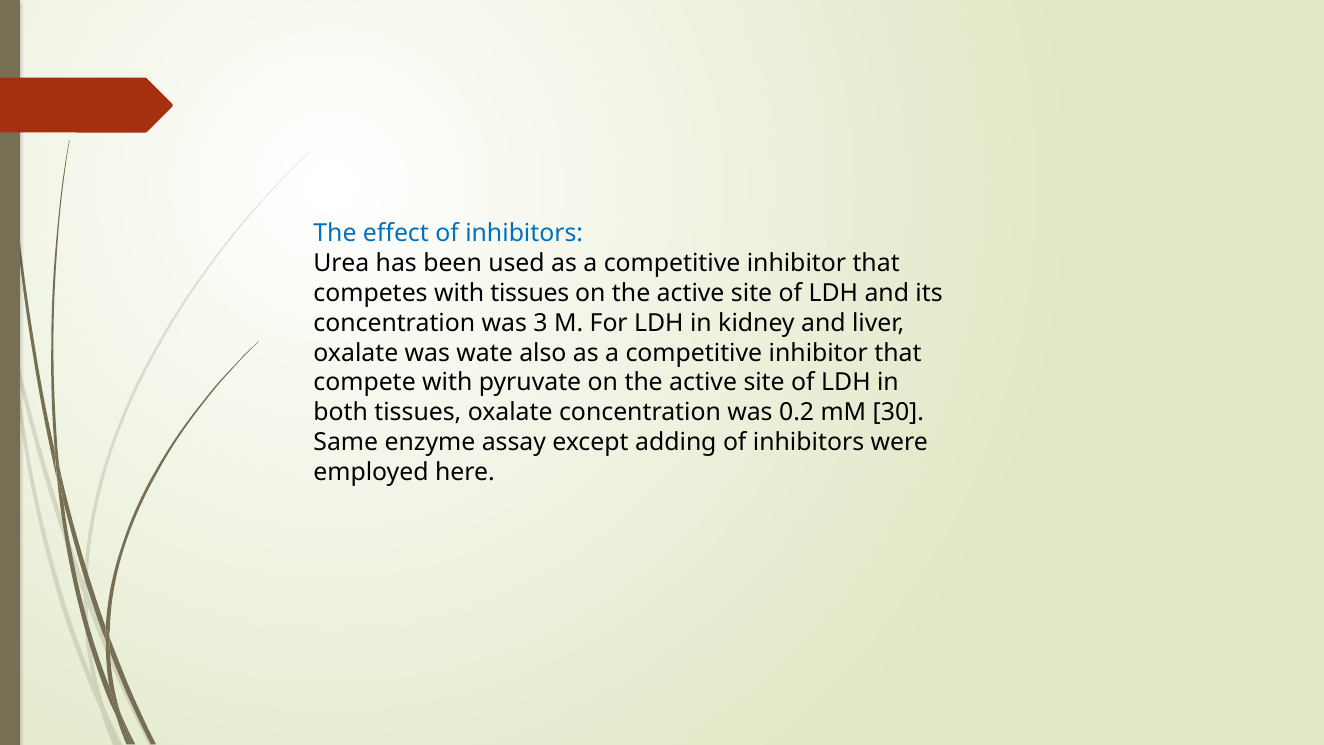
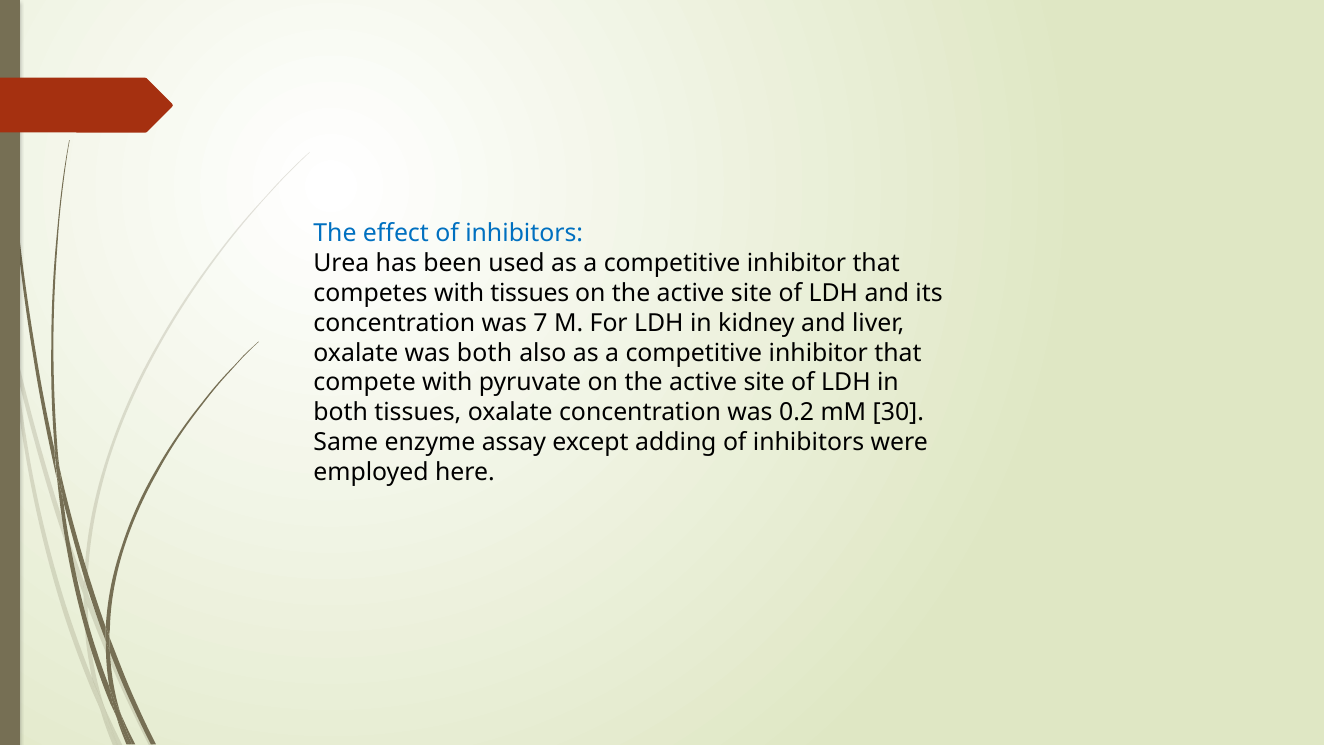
3: 3 -> 7 (540, 323)
was wate: wate -> both (484, 353)
